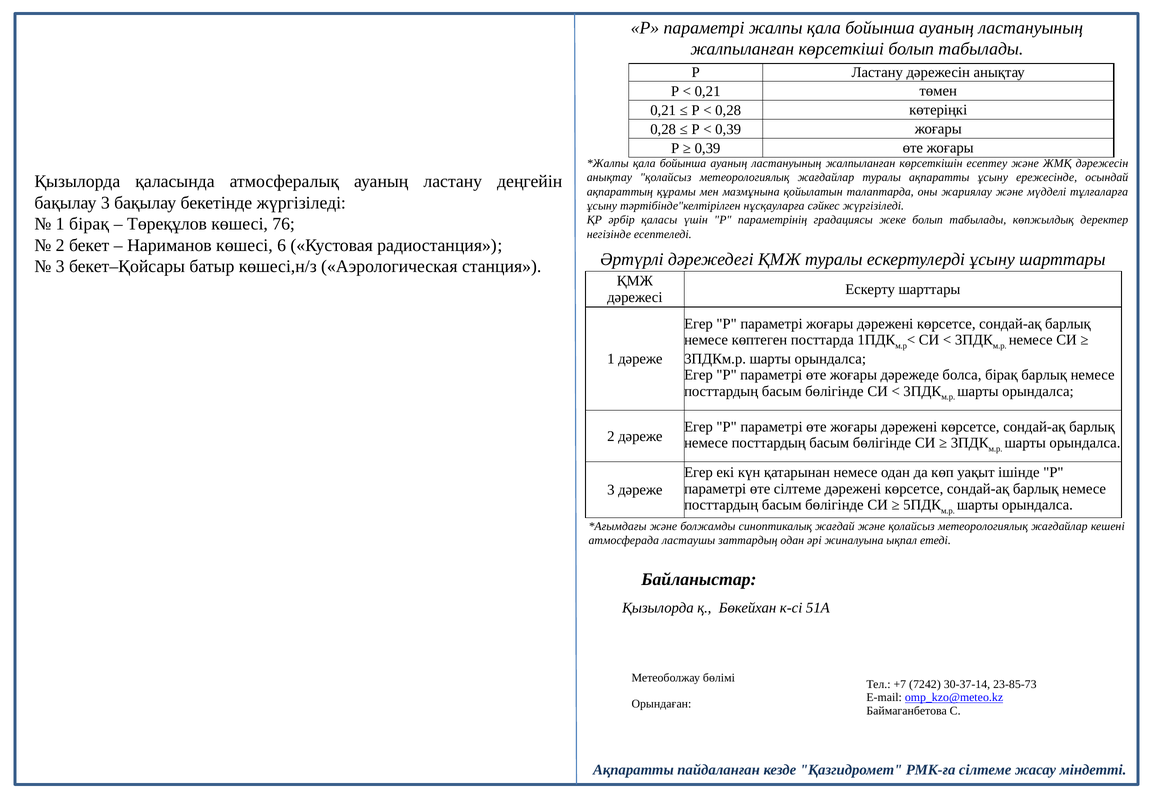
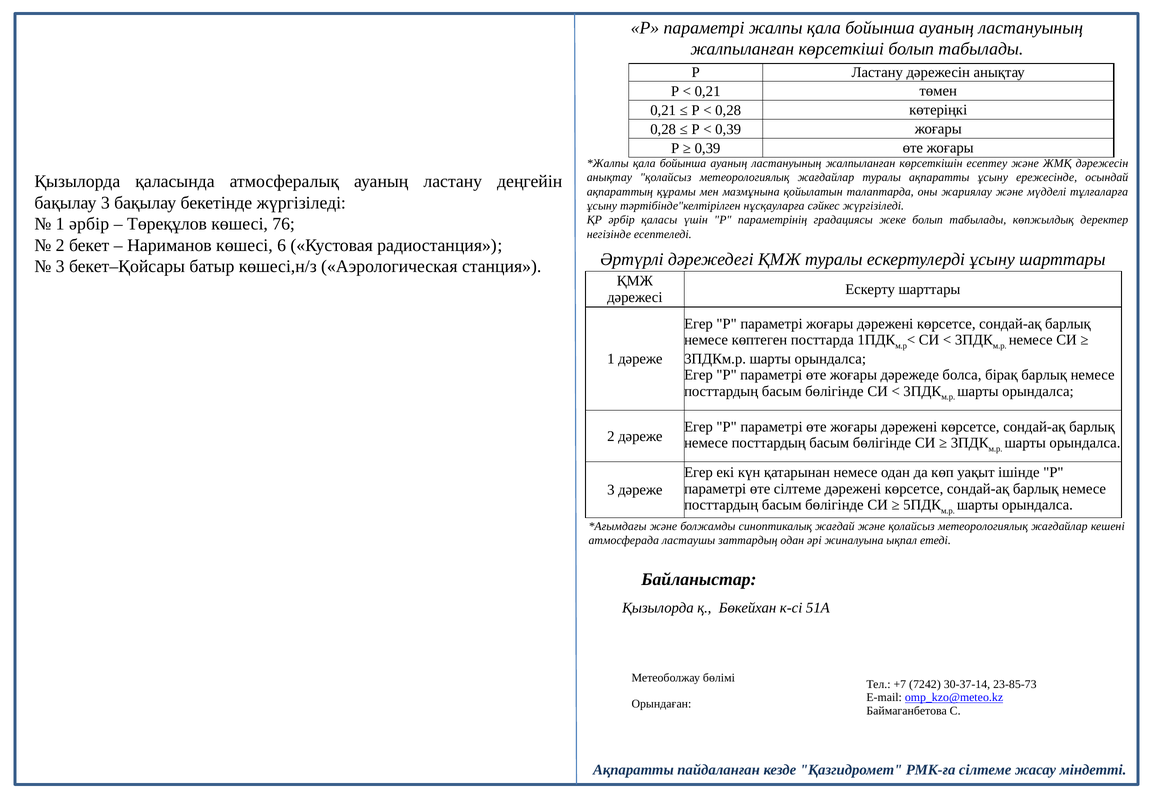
1 бірақ: бірақ -> әрбір (89, 224)
